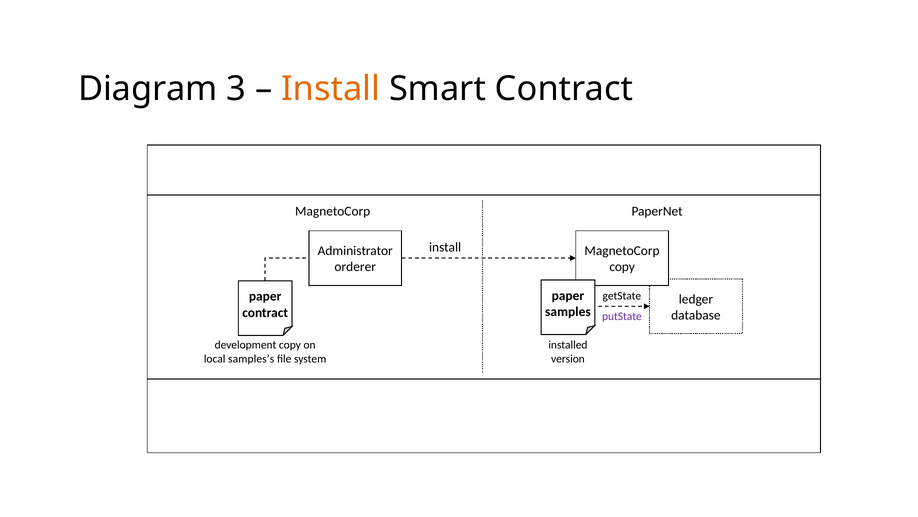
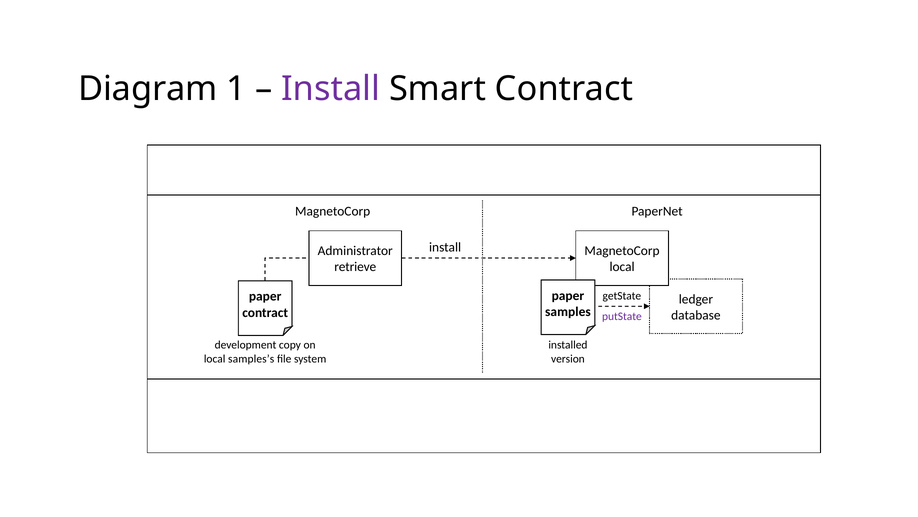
3: 3 -> 1 (236, 89)
Install colour: orange -> purple (331, 89)
orderer: orderer -> retrieve (355, 267)
copy: copy -> local (622, 267)
